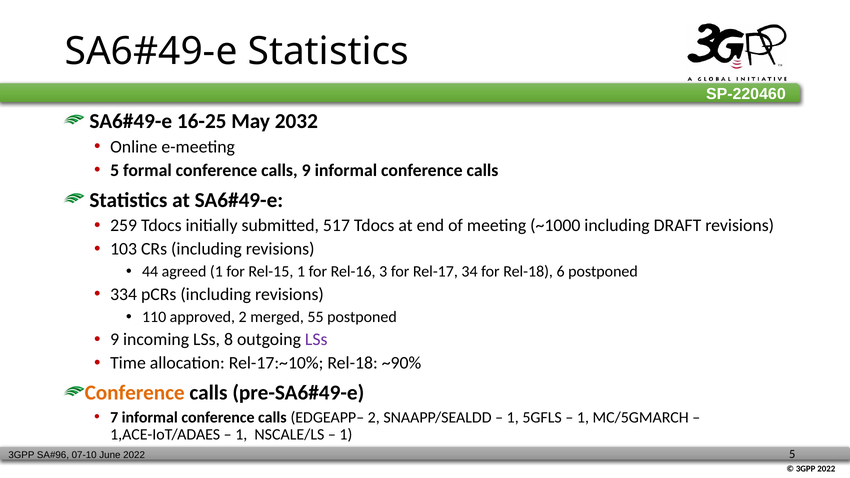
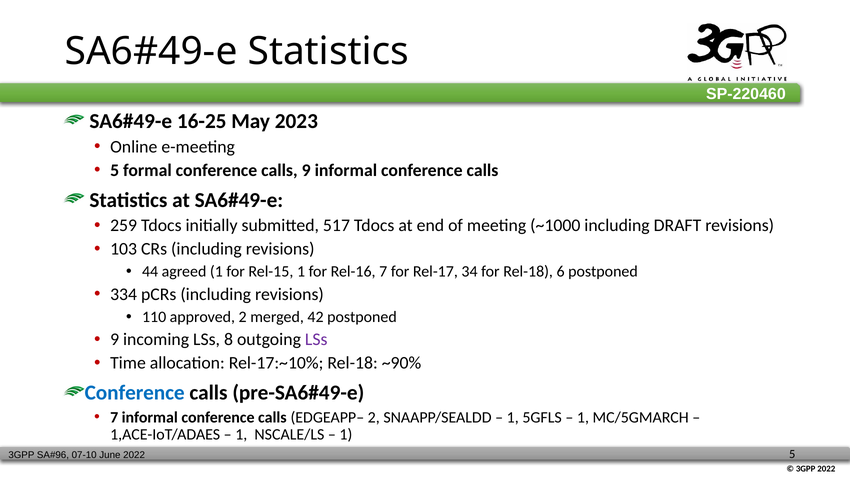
2032: 2032 -> 2023 (296, 121)
Rel-16 3: 3 -> 7 (383, 272)
55: 55 -> 42 (316, 317)
Conference colour: orange -> blue (135, 393)
